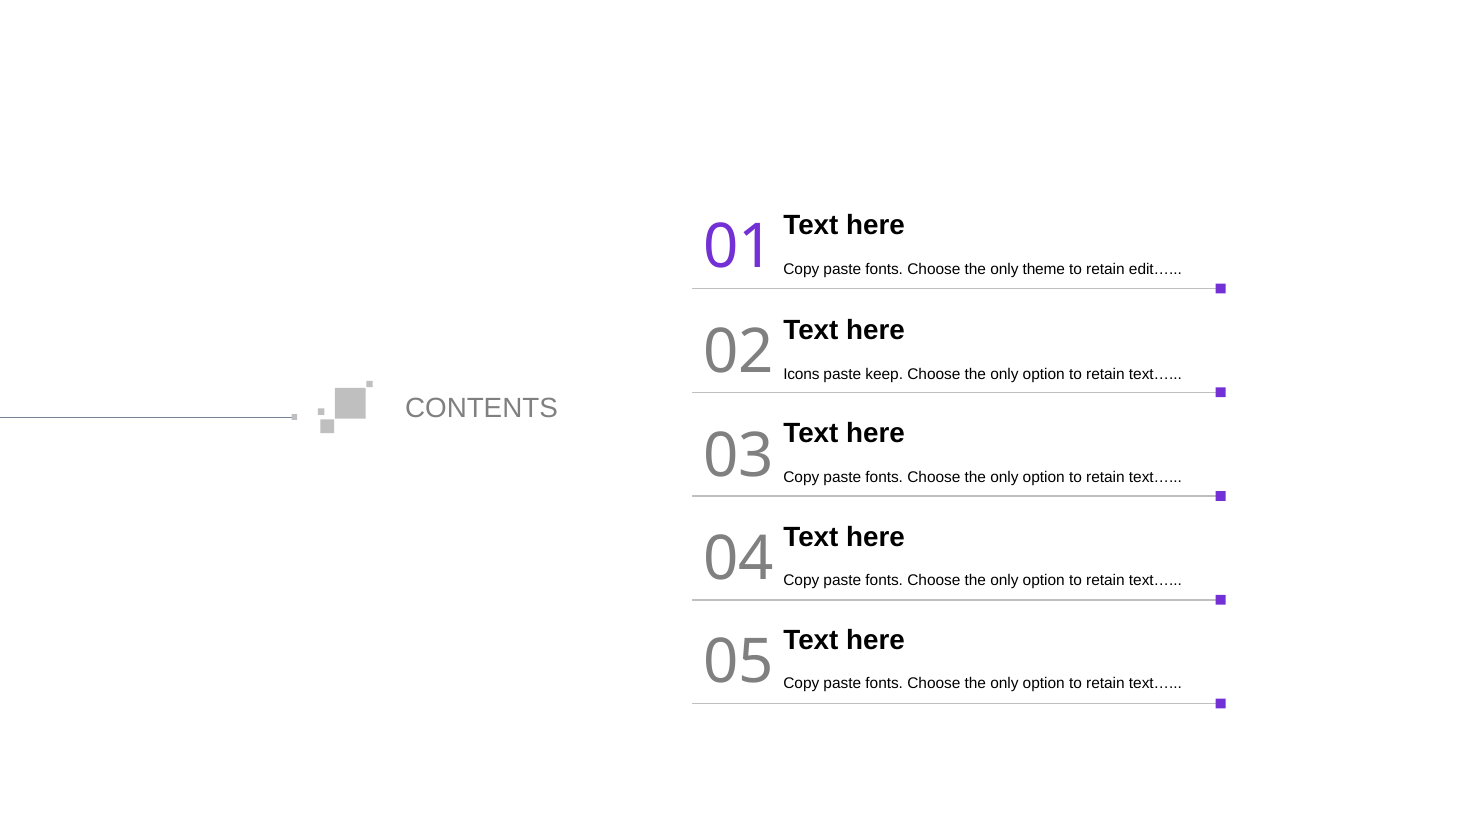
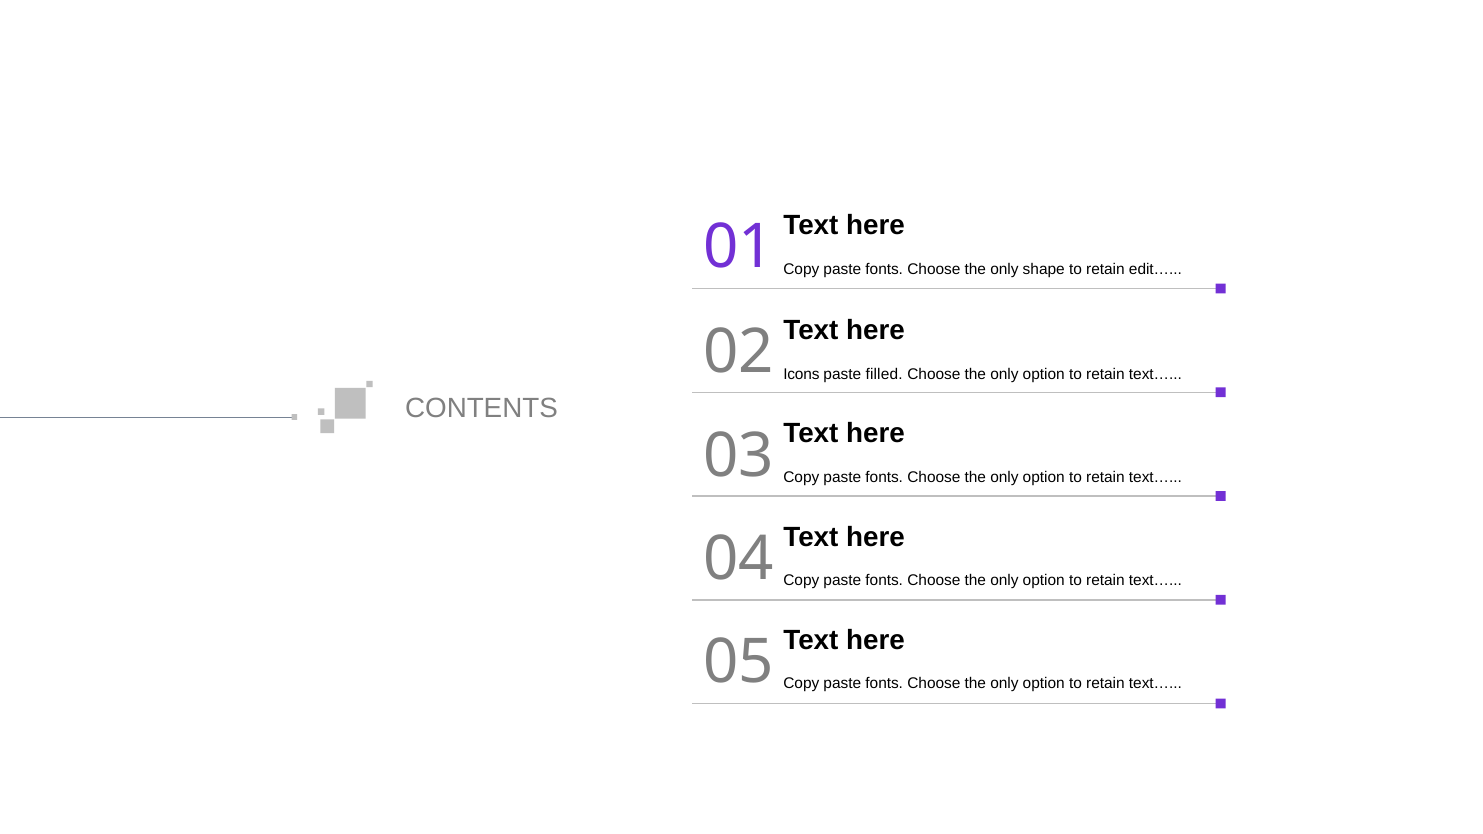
theme: theme -> shape (1044, 269)
keep: keep -> filled (884, 374)
